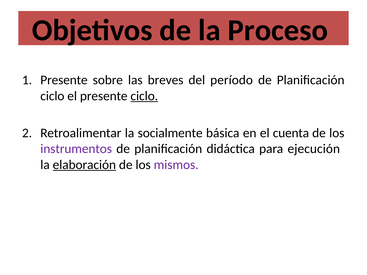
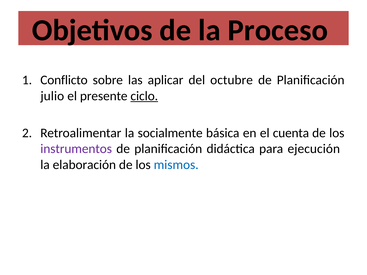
Presente: Presente -> Conflicto (64, 80)
breves: breves -> aplicar (166, 80)
período: período -> octubre (232, 80)
ciclo: ciclo -> julio (52, 96)
elaboración underline: present -> none (84, 165)
mismos colour: purple -> blue (176, 165)
